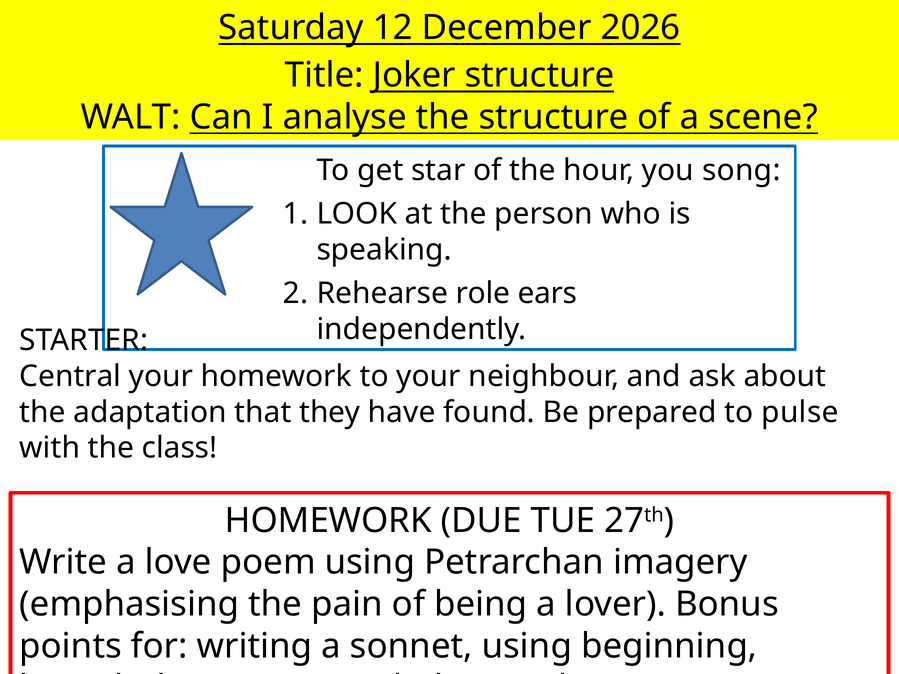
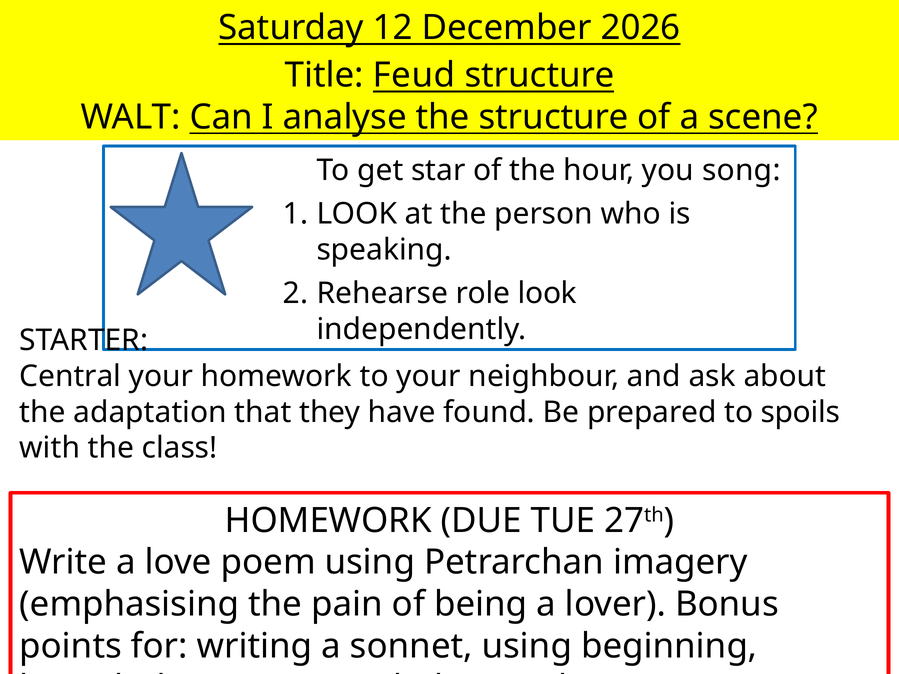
Joker: Joker -> Feud (414, 75)
role ears: ears -> look (547, 293)
pulse: pulse -> spoils (800, 412)
